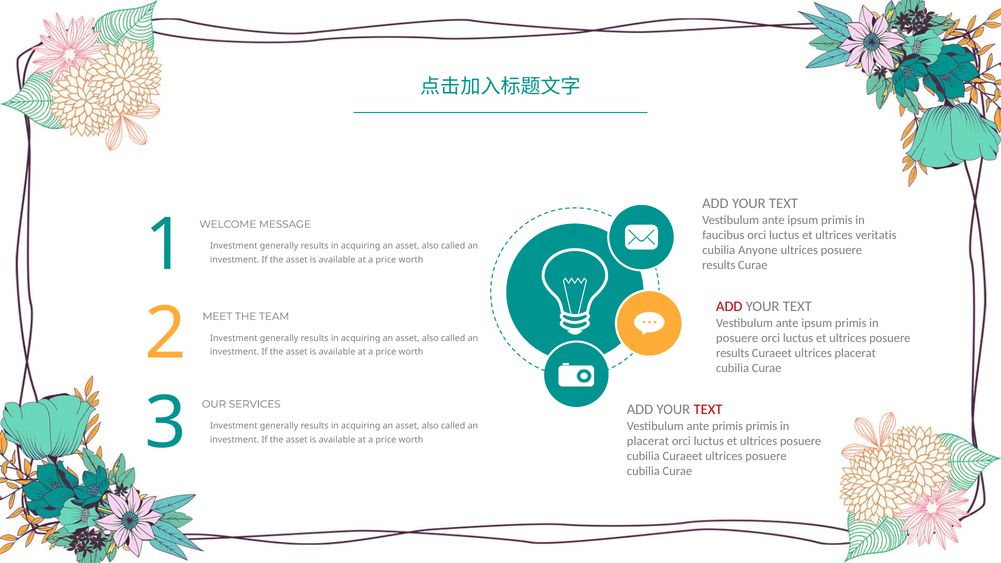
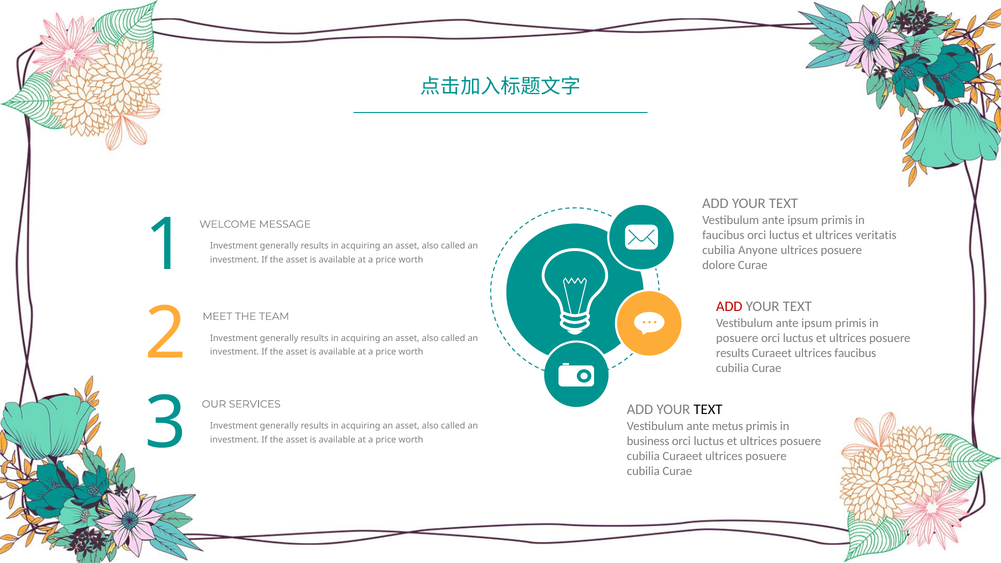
results: results -> dolore (719, 265)
ultrices placerat: placerat -> faucibus (855, 353)
TEXT colour: red -> black (708, 410)
ante primis: primis -> metus (728, 426)
placerat: placerat -> business (648, 441)
